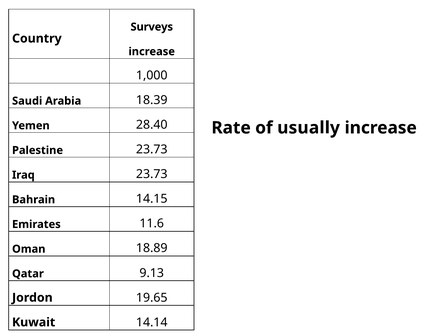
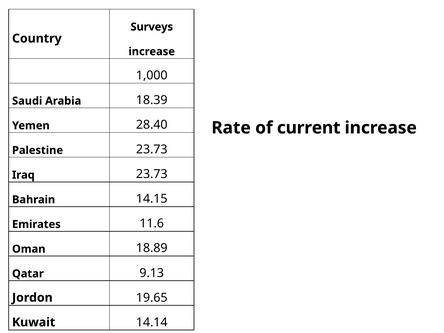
usually: usually -> current (309, 128)
